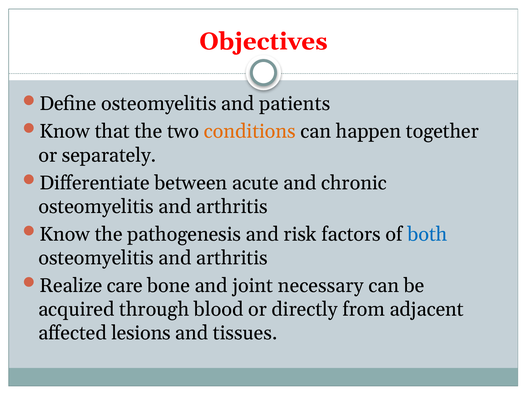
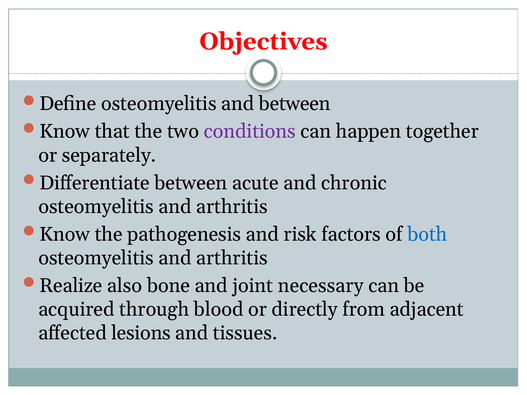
and patients: patients -> between (295, 104)
conditions colour: orange -> purple (250, 132)
care: care -> also (125, 286)
